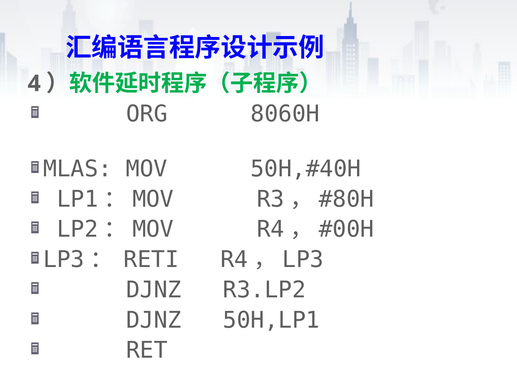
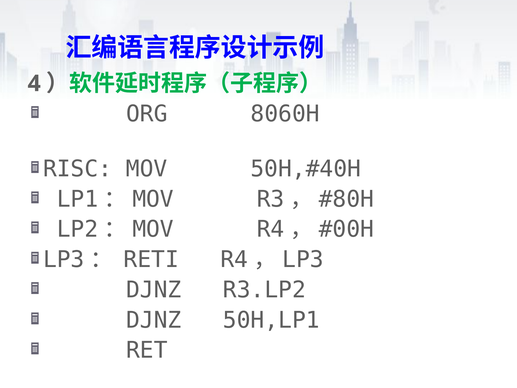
MLAS: MLAS -> RISC (78, 169)
